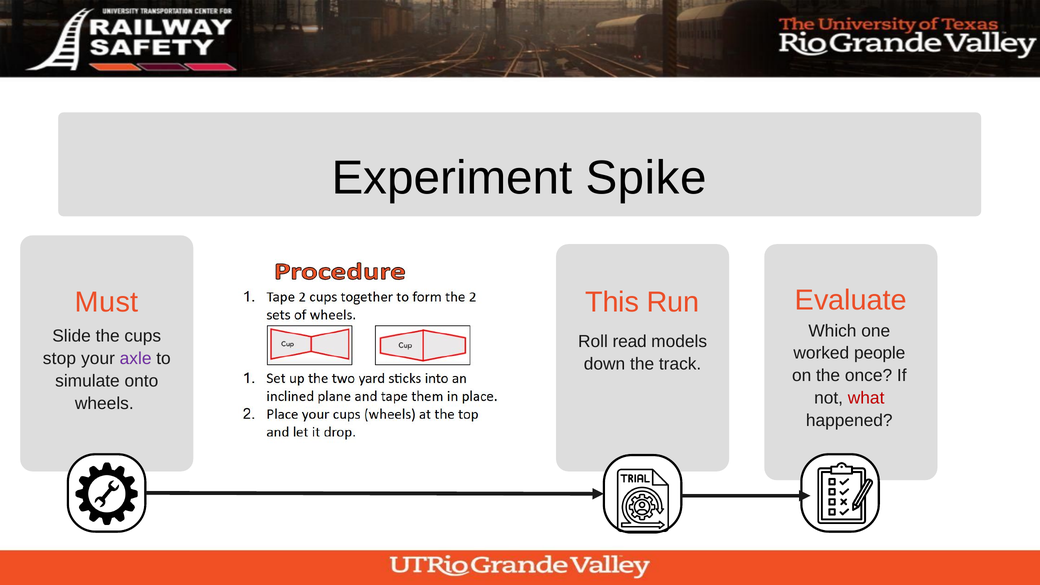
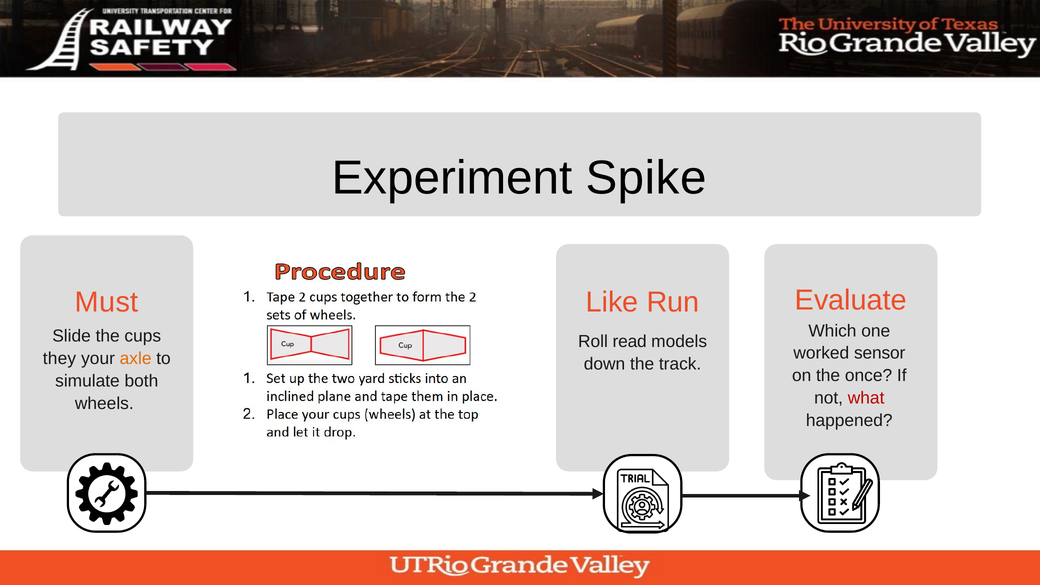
This: This -> Like (612, 302)
people: people -> sensor (880, 353)
stop: stop -> they (59, 359)
axle colour: purple -> orange (136, 359)
onto: onto -> both (141, 381)
